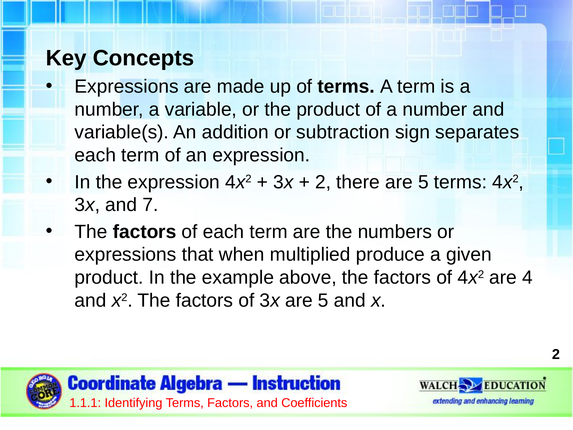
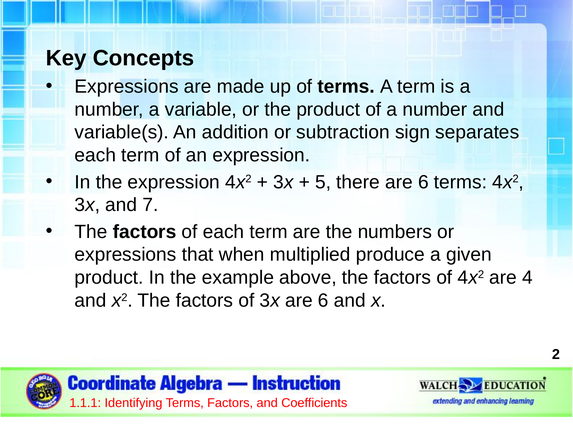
2: 2 -> 5 (323, 182)
there are 5: 5 -> 6 (423, 182)
3x are 5: 5 -> 6 (323, 300)
